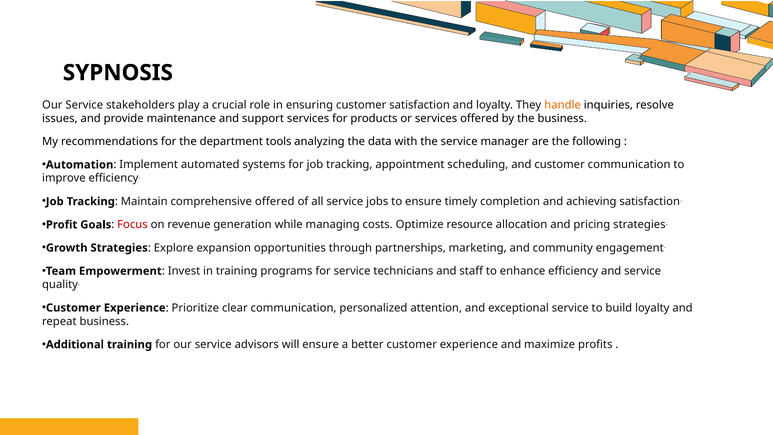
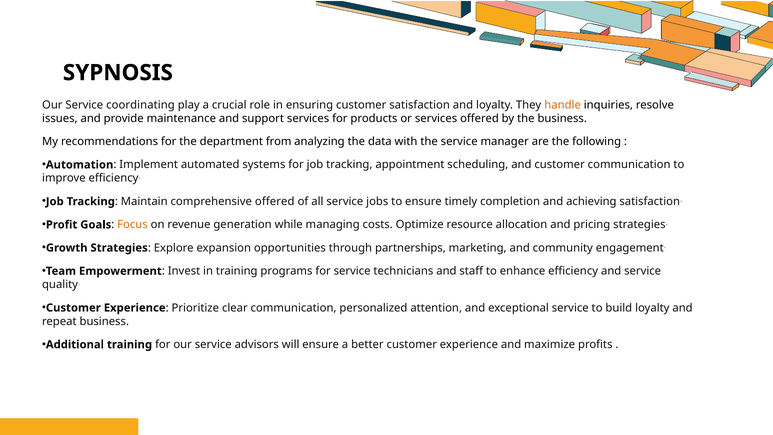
stakeholders: stakeholders -> coordinating (140, 105)
tools: tools -> from (279, 141)
Focus colour: red -> orange (132, 225)
